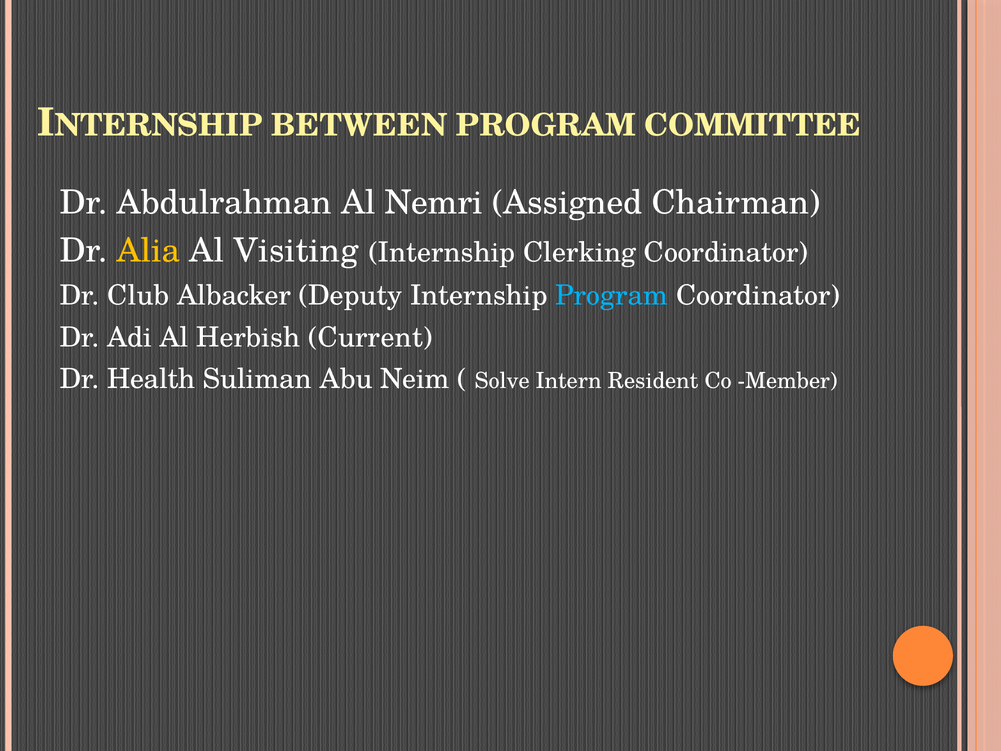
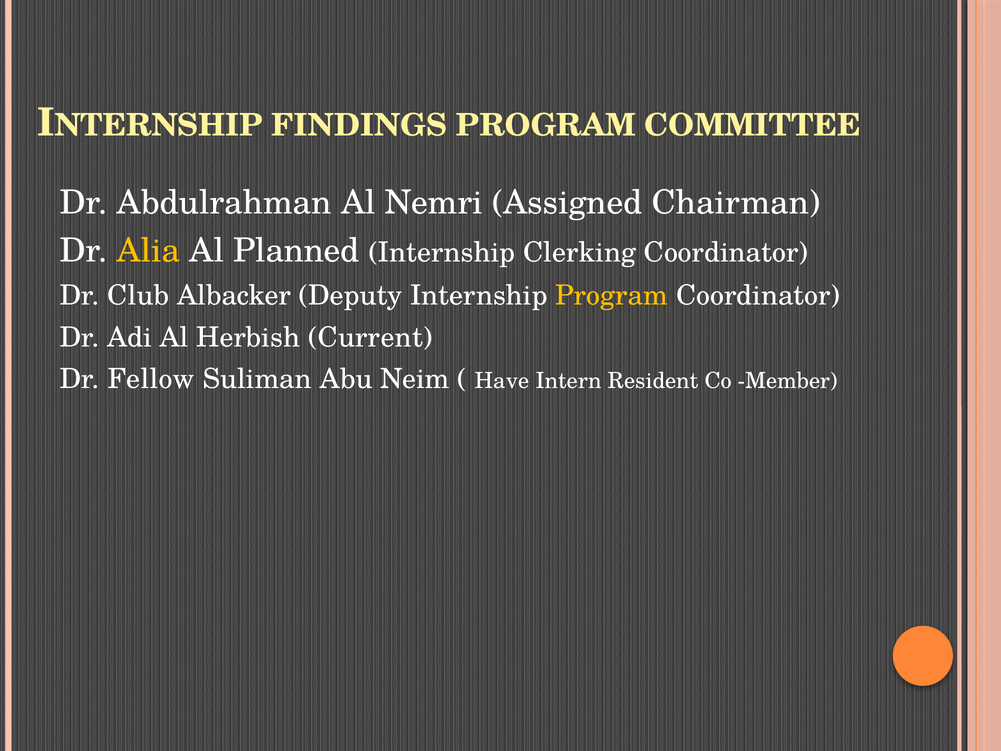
BETWEEN: BETWEEN -> FINDINGS (359, 125)
Visiting: Visiting -> Planned (296, 251)
Program colour: light blue -> yellow (612, 296)
Health: Health -> Fellow (151, 379)
Solve: Solve -> Have (502, 381)
